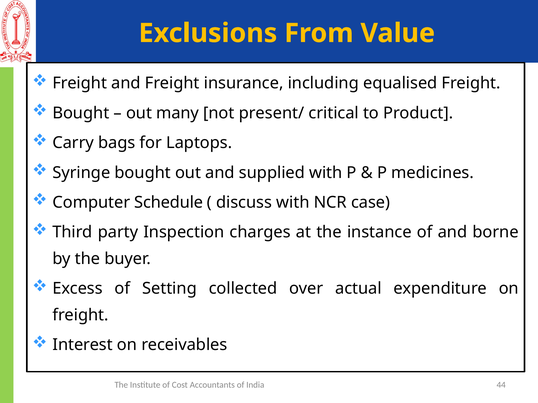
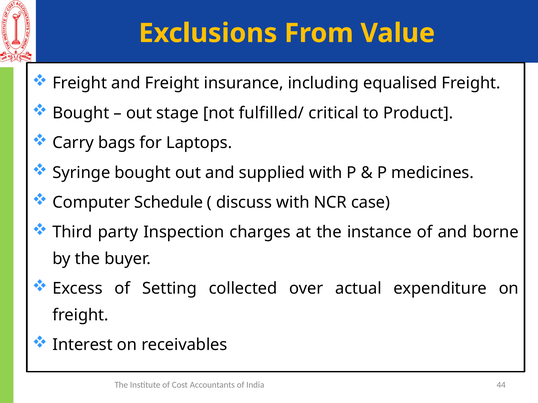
many: many -> stage (177, 113)
present/: present/ -> fulfilled/ (271, 113)
